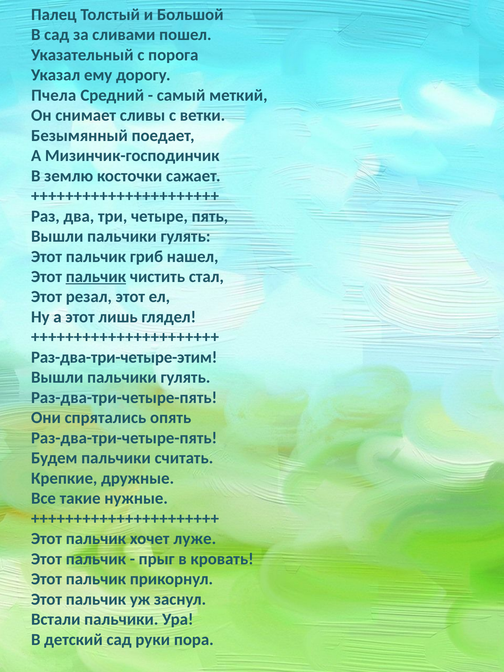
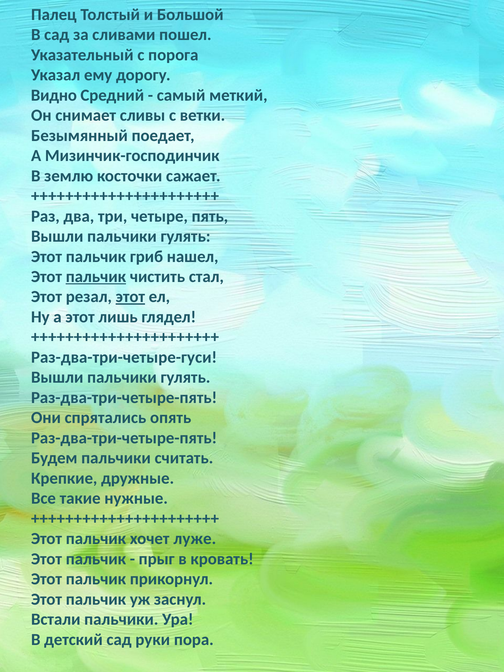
Пчела: Пчела -> Видно (54, 95)
этот underline: none -> present (130, 297)
Раз-два-три-четыре-этим: Раз-два-три-четыре-этим -> Раз-два-три-четыре-гуси (124, 357)
